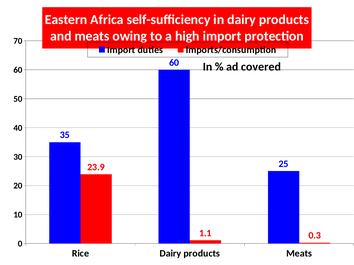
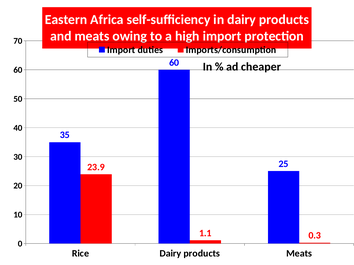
covered: covered -> cheaper (261, 67)
